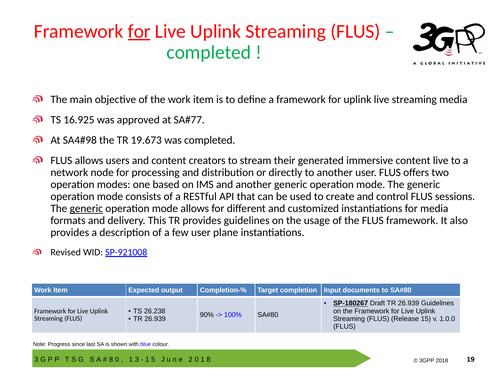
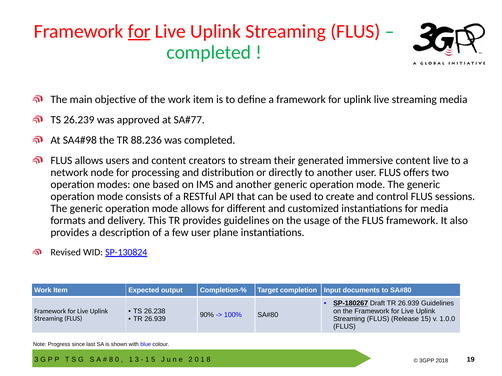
16.925: 16.925 -> 26.239 (79, 120)
19.673: 19.673 -> 88.236 (146, 140)
generic underline: present -> none (86, 209)
SP-921008: SP-921008 -> SP-130824 (126, 253)
